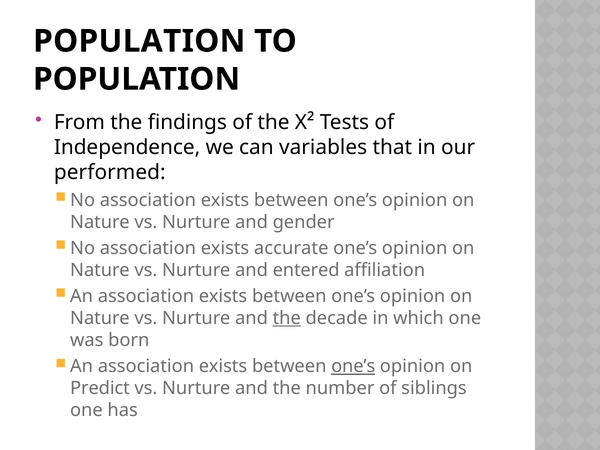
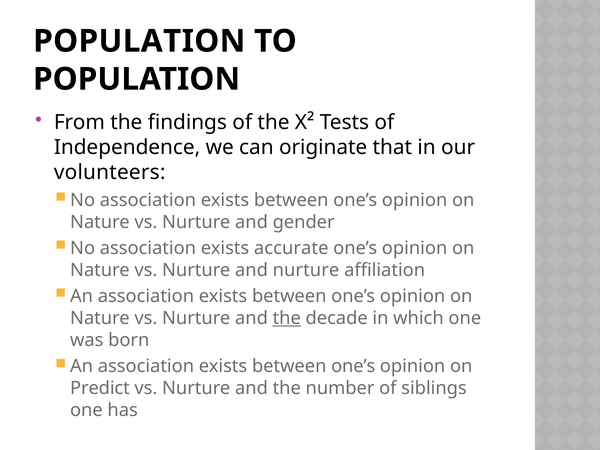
variables: variables -> originate (323, 148)
performed: performed -> volunteers (110, 173)
and entered: entered -> nurture (306, 270)
one’s underline: present -> none (353, 366)
